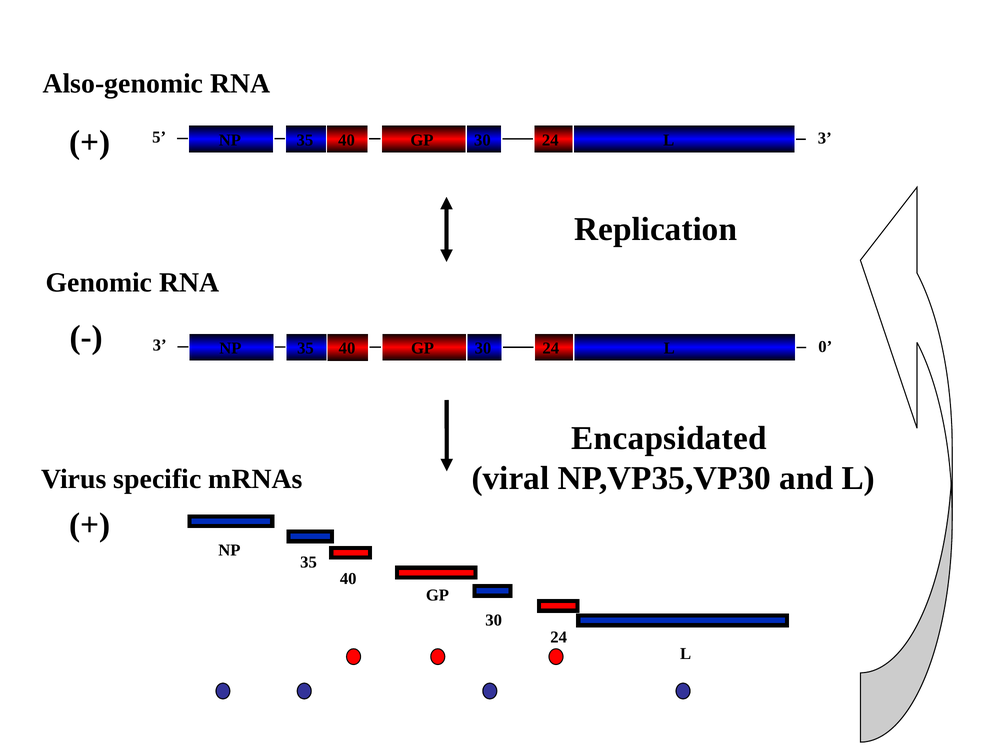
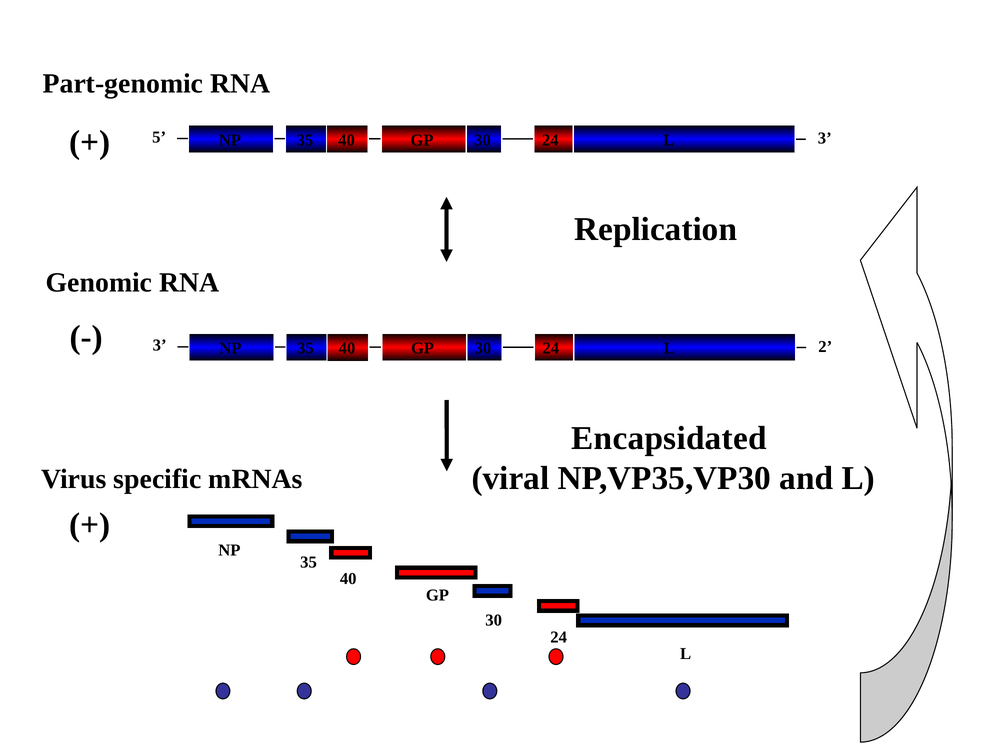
Also-genomic: Also-genomic -> Part-genomic (123, 83)
0: 0 -> 2 (825, 347)
